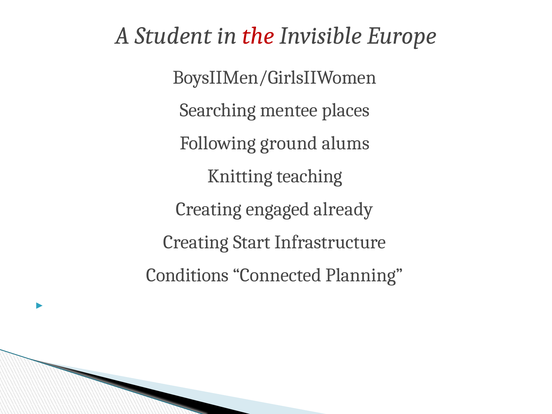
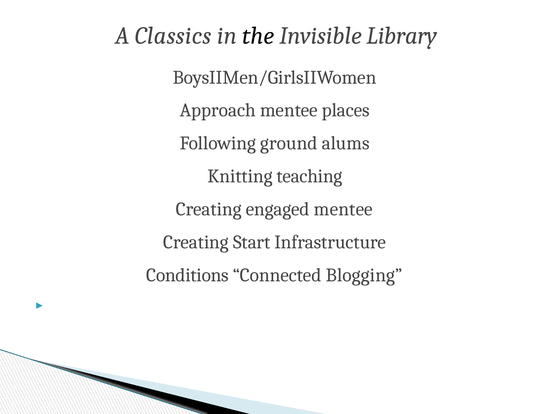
Student: Student -> Classics (173, 36)
the colour: red -> black (258, 36)
Europe: Europe -> Library (402, 36)
Searching: Searching -> Approach (218, 110)
engaged already: already -> mentee (343, 209)
Planning: Planning -> Blogging (364, 275)
